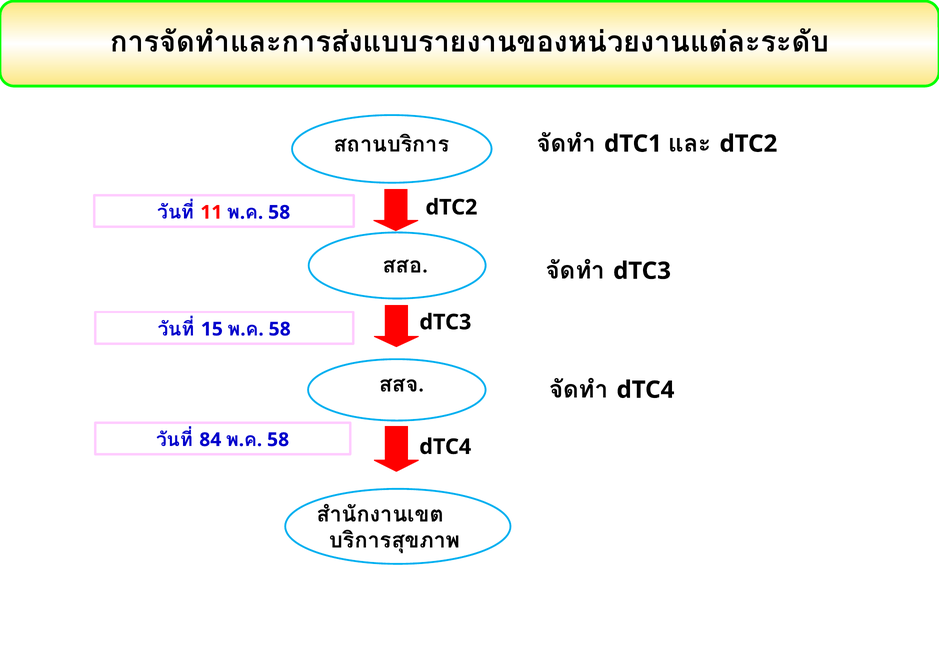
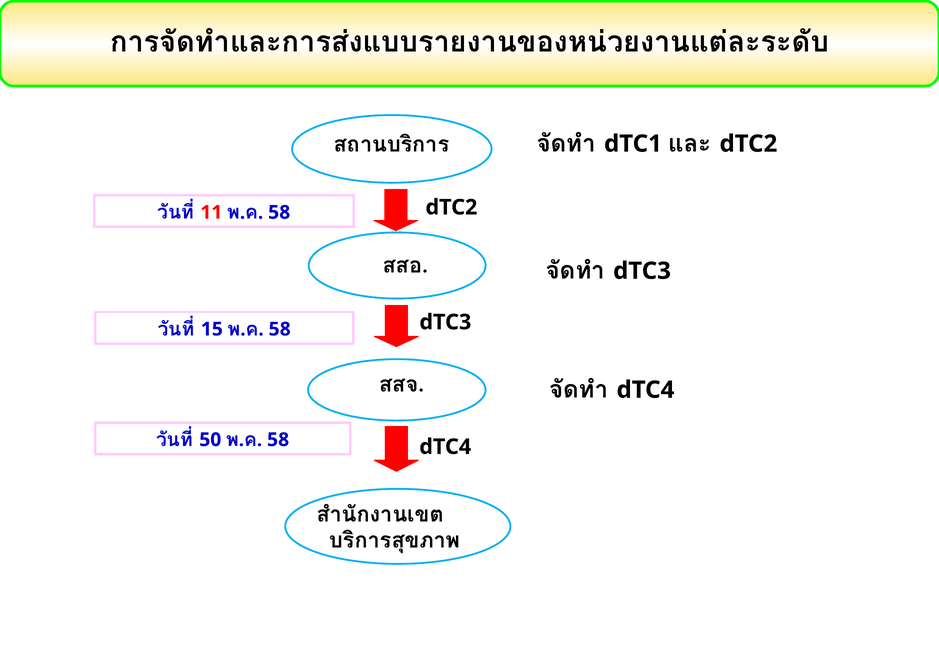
84: 84 -> 50 (210, 440)
